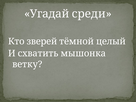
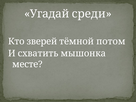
целый: целый -> потом (111, 41)
ветку: ветку -> месте (27, 64)
